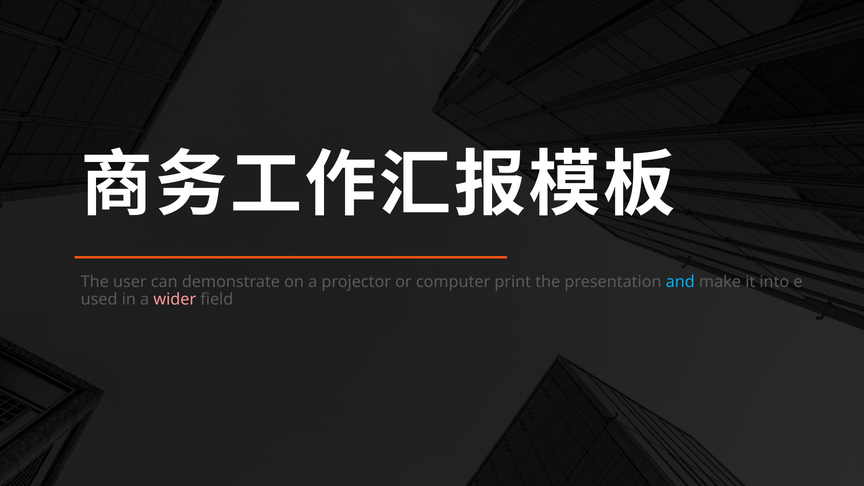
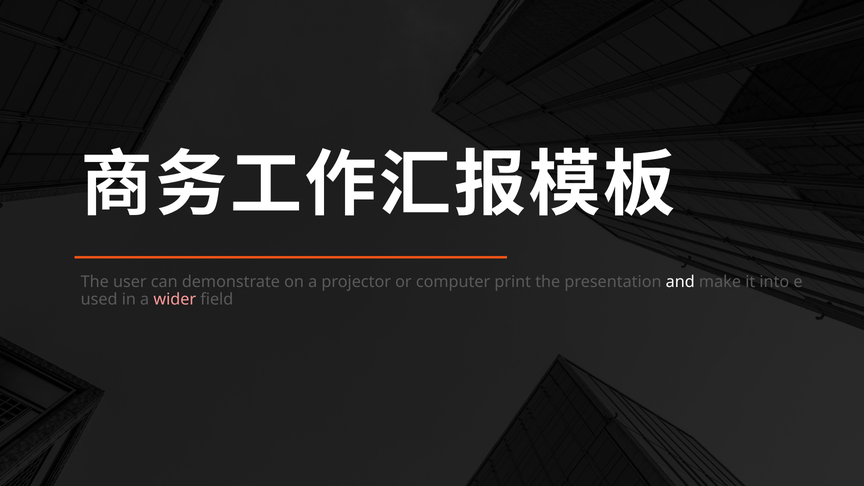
and colour: light blue -> white (680, 282)
